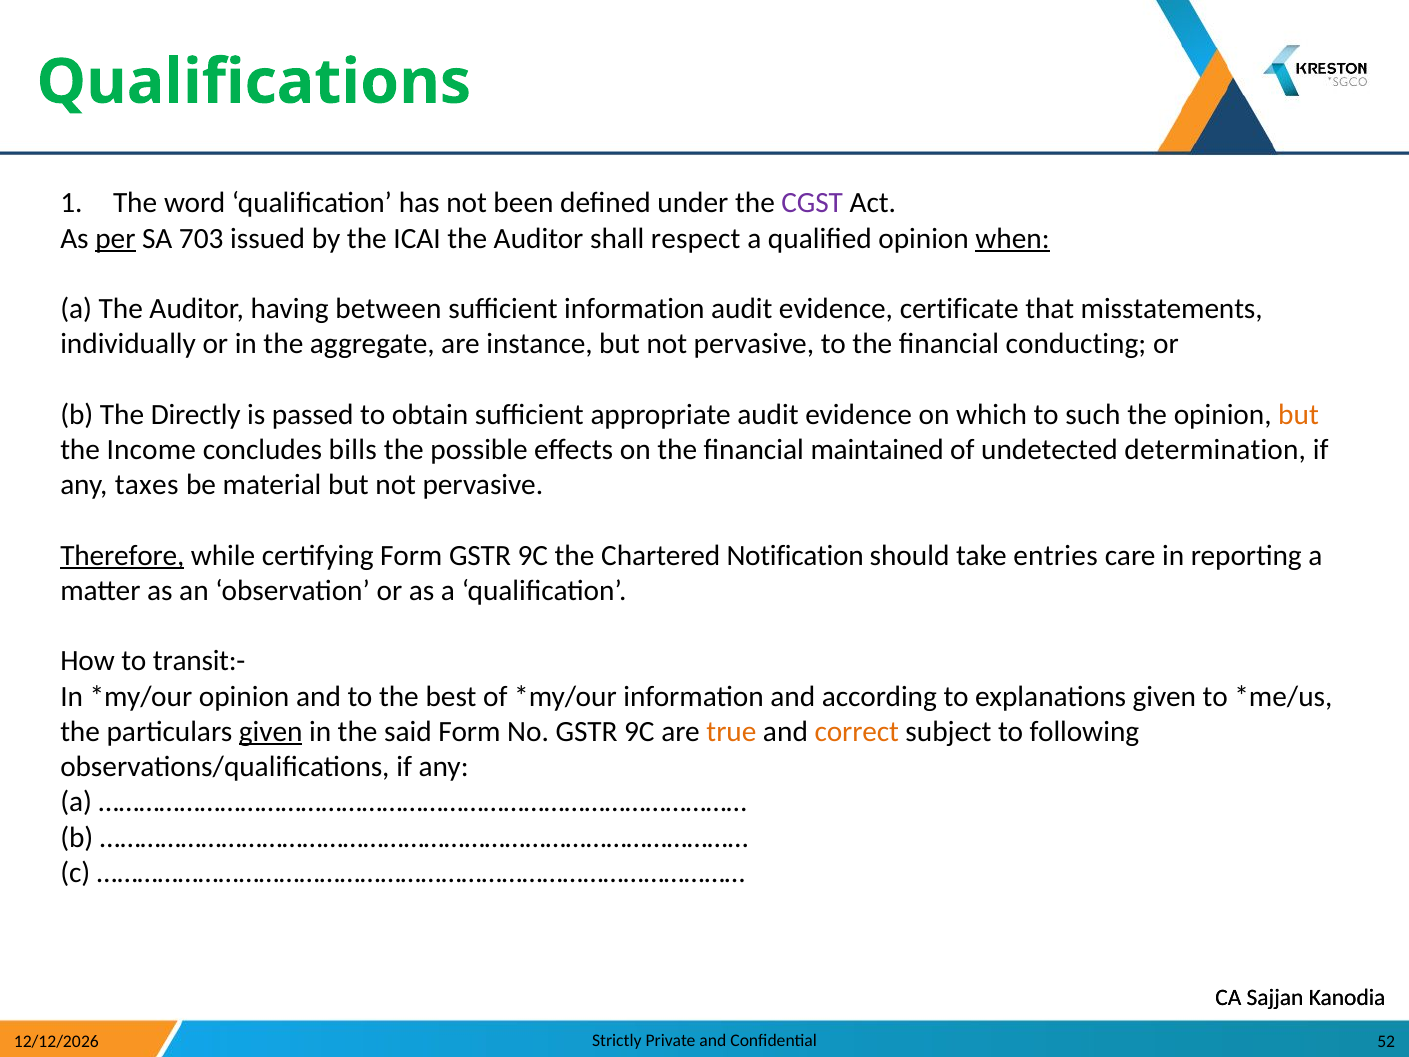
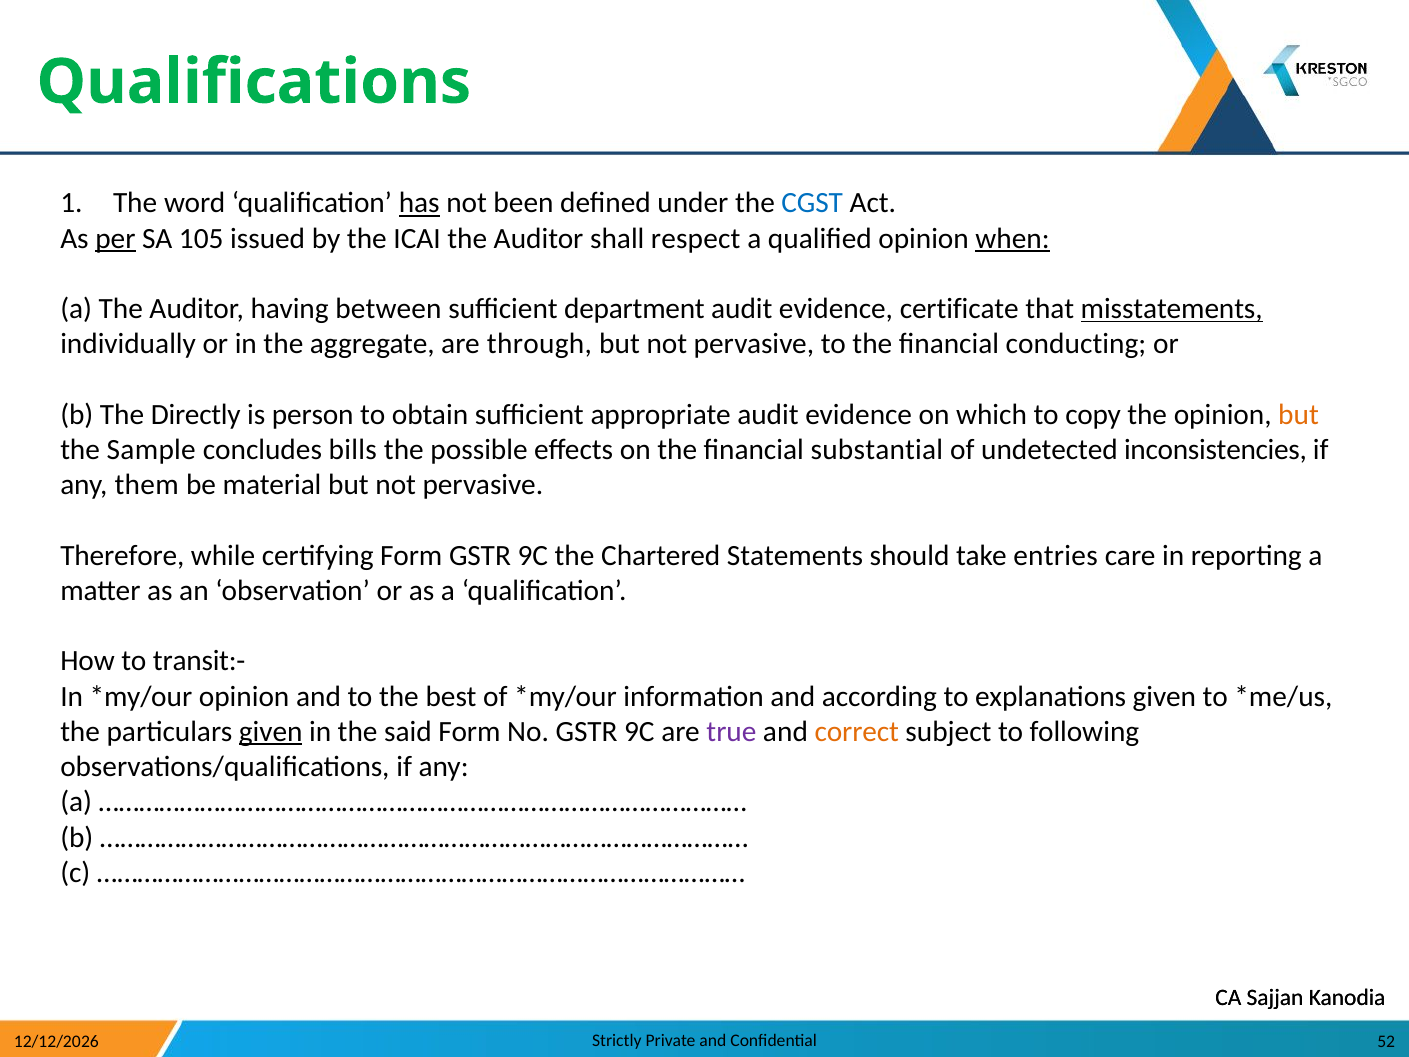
has underline: none -> present (419, 203)
CGST colour: purple -> blue (812, 203)
703: 703 -> 105 (201, 238)
sufficient information: information -> department (634, 309)
misstatements underline: none -> present (1172, 309)
instance: instance -> through (539, 344)
passed: passed -> person (313, 414)
such: such -> copy (1093, 414)
Income: Income -> Sample (151, 450)
maintained: maintained -> substantial (877, 450)
determination: determination -> inconsistencies (1215, 450)
taxes: taxes -> them (147, 485)
Therefore underline: present -> none (122, 555)
Notification: Notification -> Statements (795, 555)
true colour: orange -> purple (731, 731)
